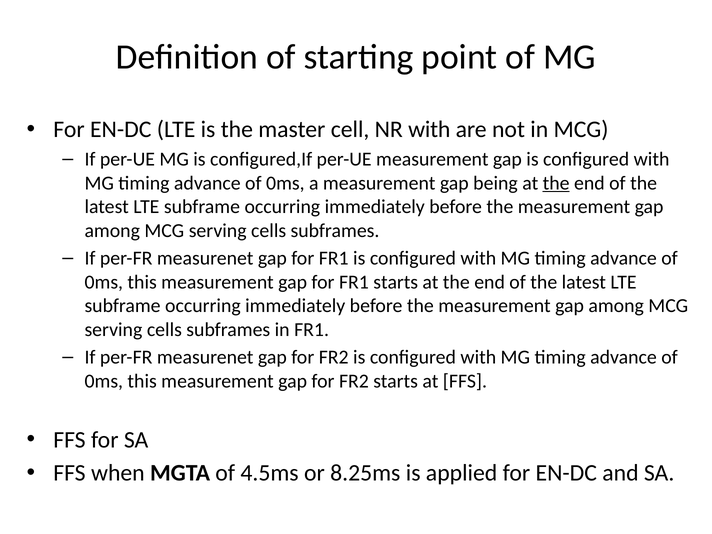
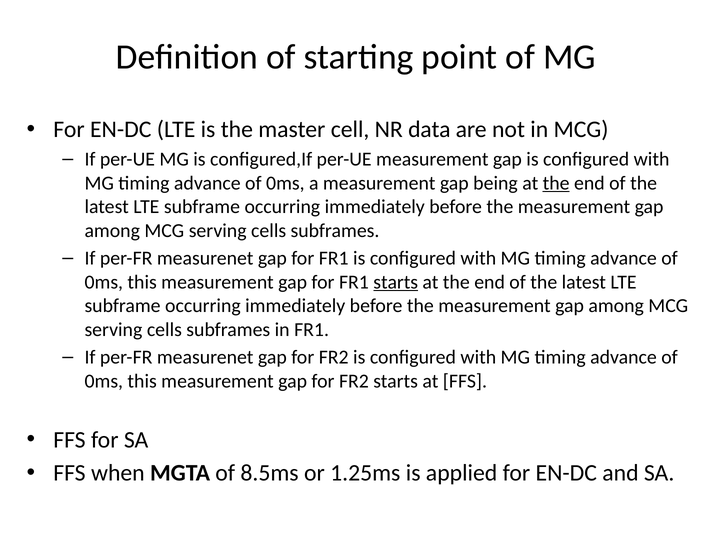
NR with: with -> data (429, 130)
starts underline: none -> present (396, 282)
4.5ms: 4.5ms -> 8.5ms (270, 473)
8.25ms: 8.25ms -> 1.25ms (365, 473)
